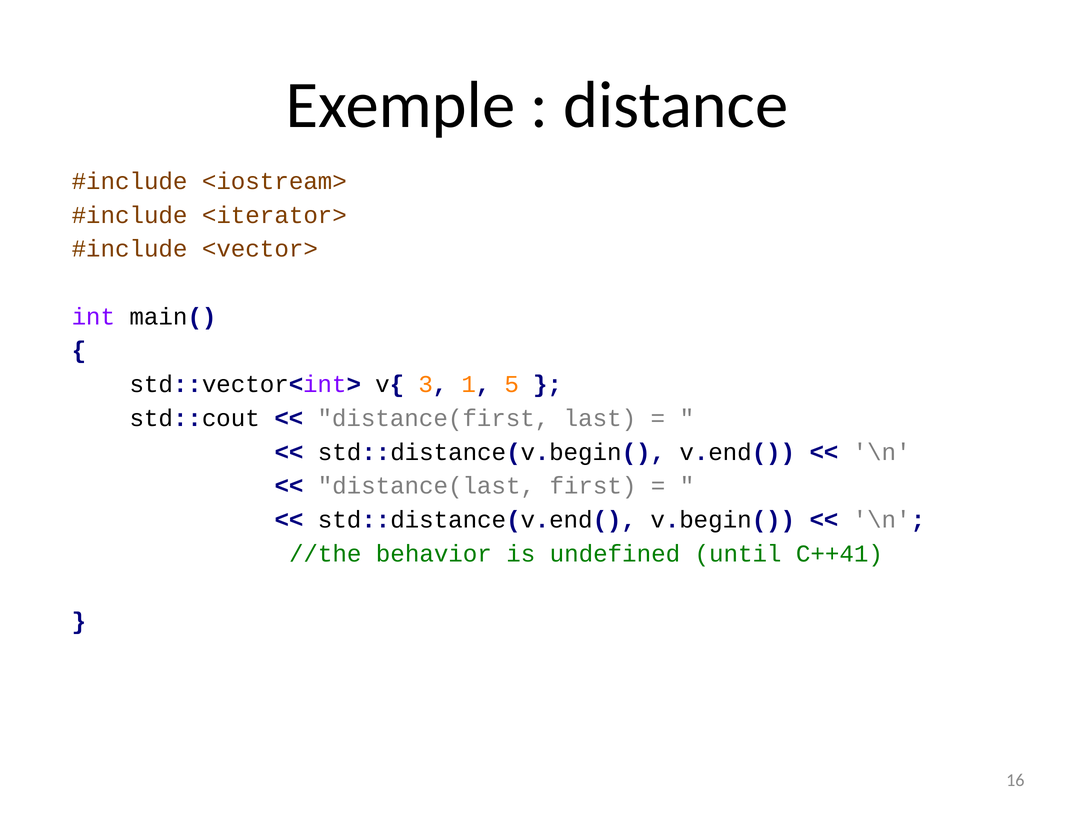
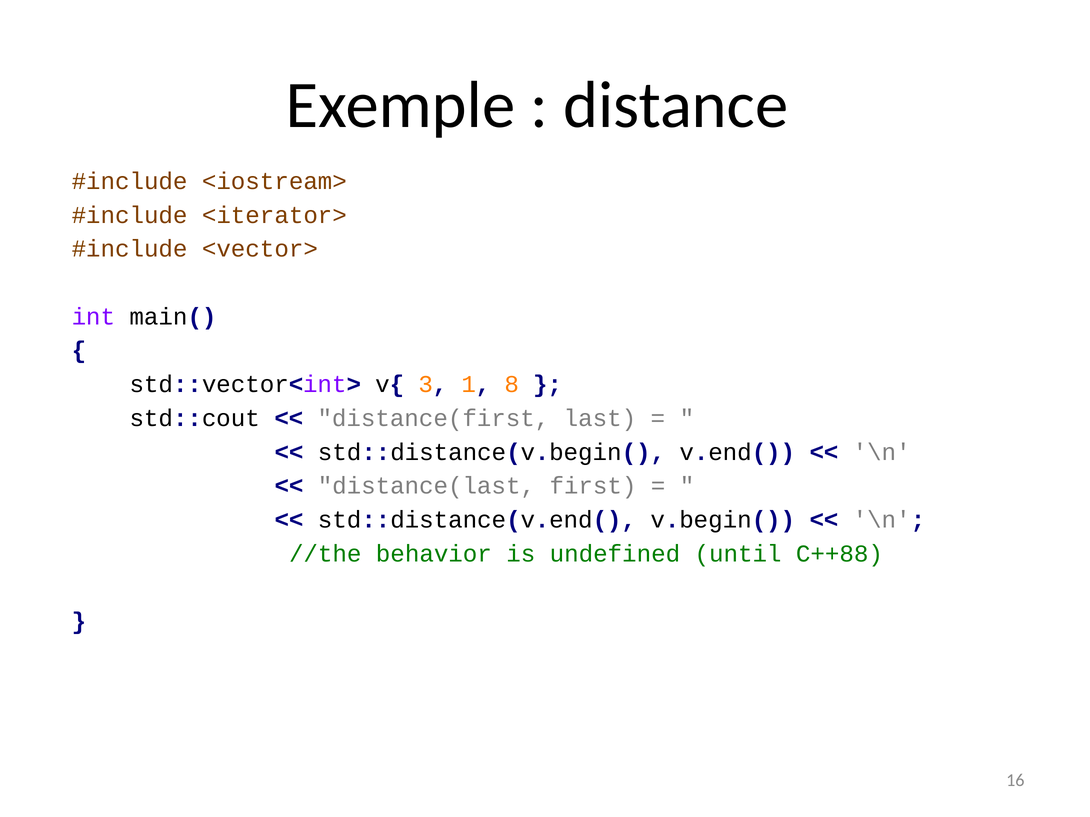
5: 5 -> 8 (512, 385)
C++41: C++41 -> C++88 (839, 554)
